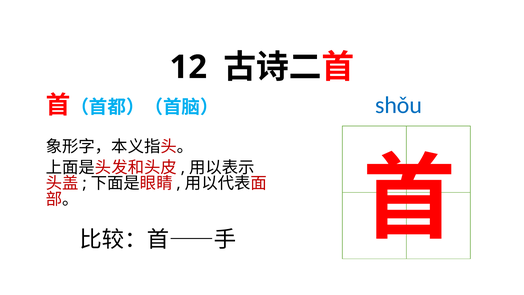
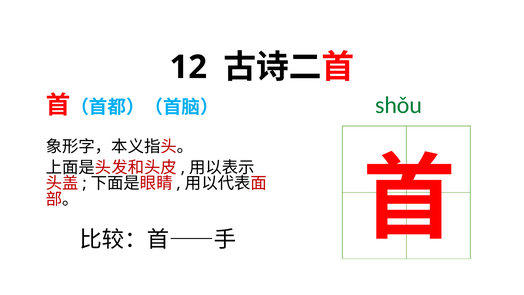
shǒu colour: blue -> green (399, 105)
